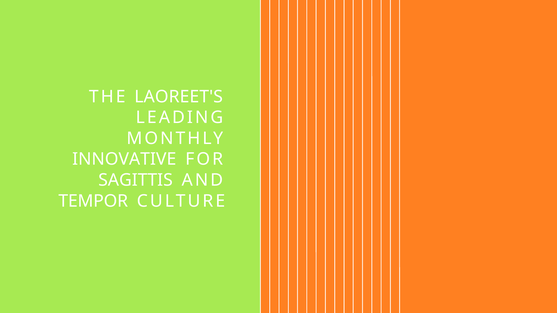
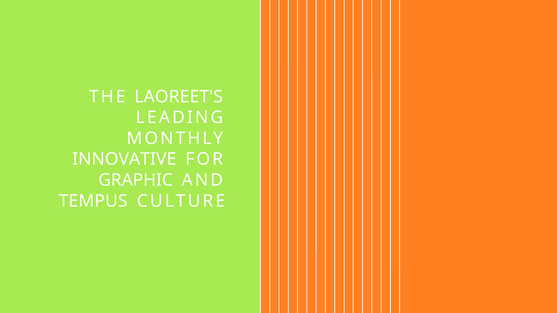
SAGITTIS: SAGITTIS -> GRAPHIC (136, 180)
TEMPOR: TEMPOR -> TEMPUS (93, 201)
